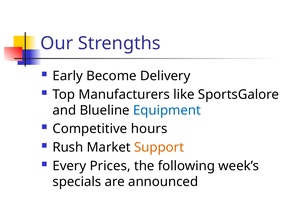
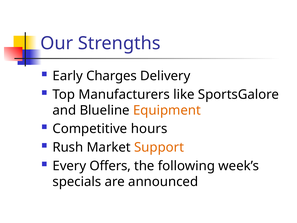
Become: Become -> Charges (112, 76)
Equipment colour: blue -> orange (167, 110)
Prices: Prices -> Offers (110, 166)
